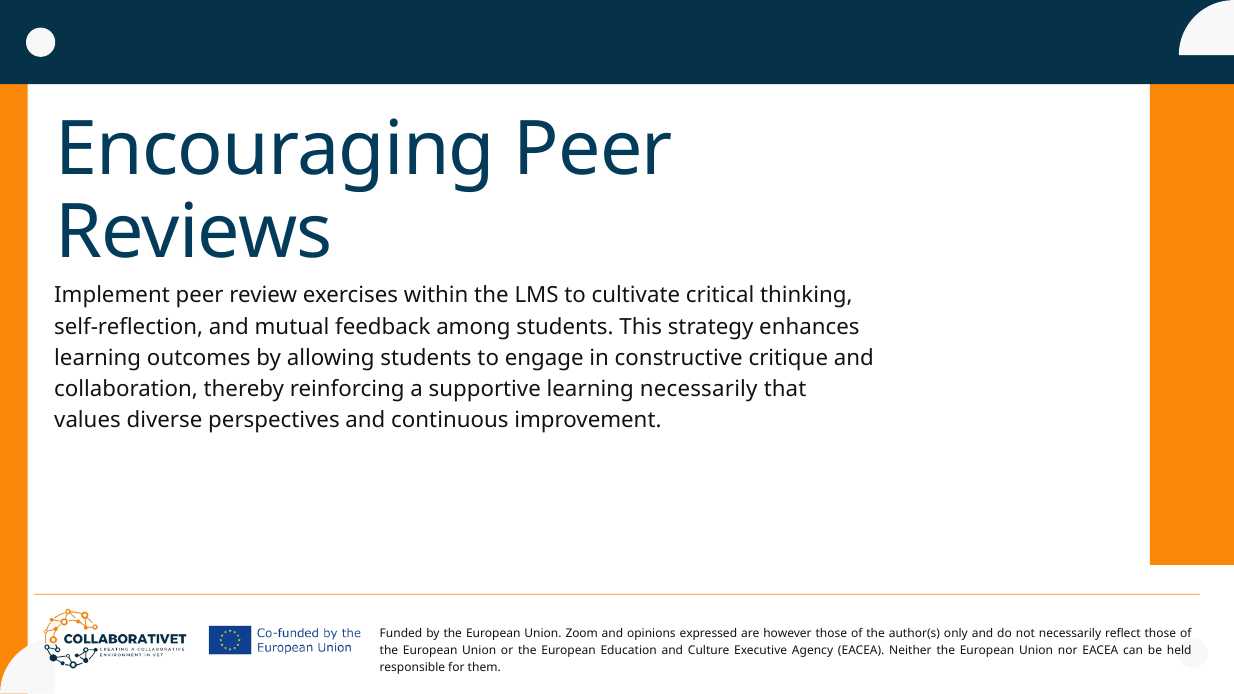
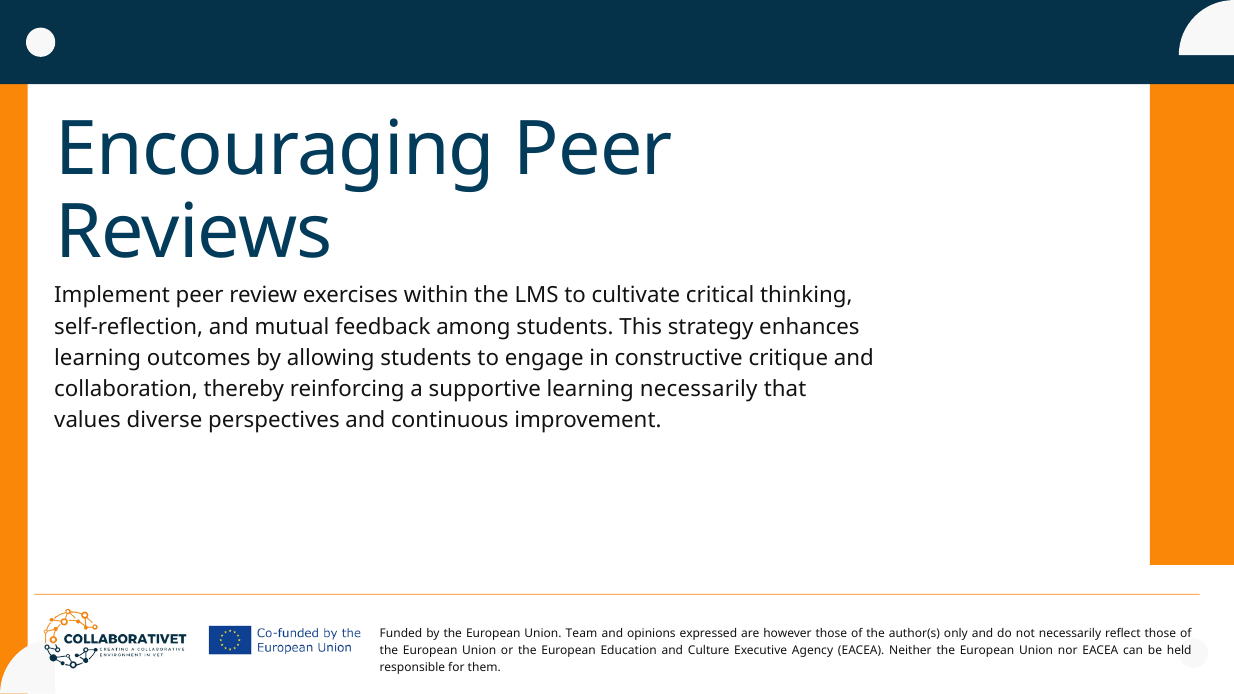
Zoom: Zoom -> Team (582, 634)
